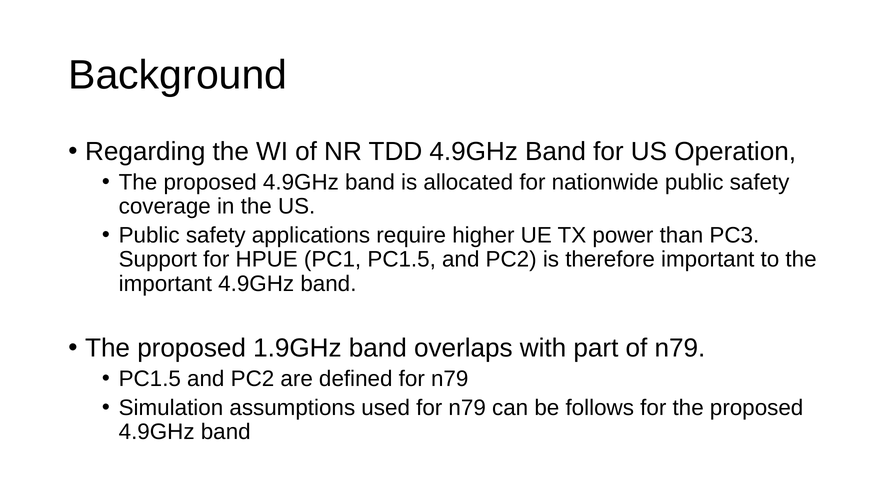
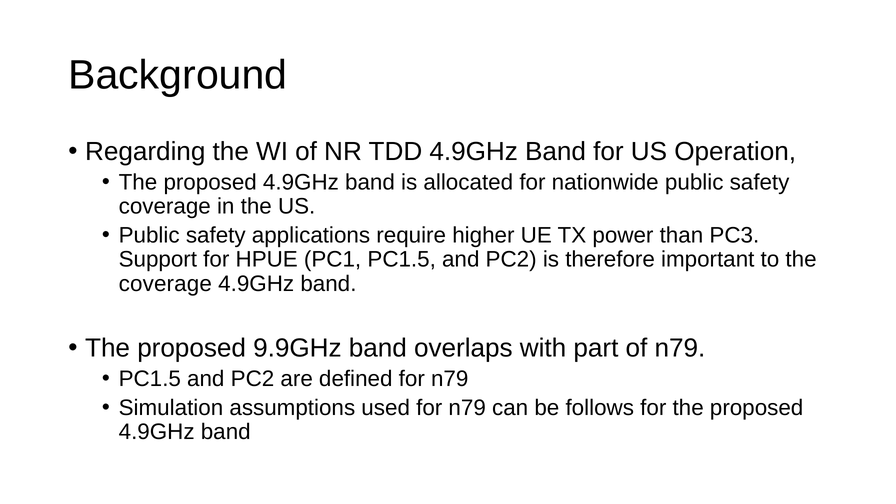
important: important -> coverage (165, 284)
1.9GHz: 1.9GHz -> 9.9GHz (297, 348)
